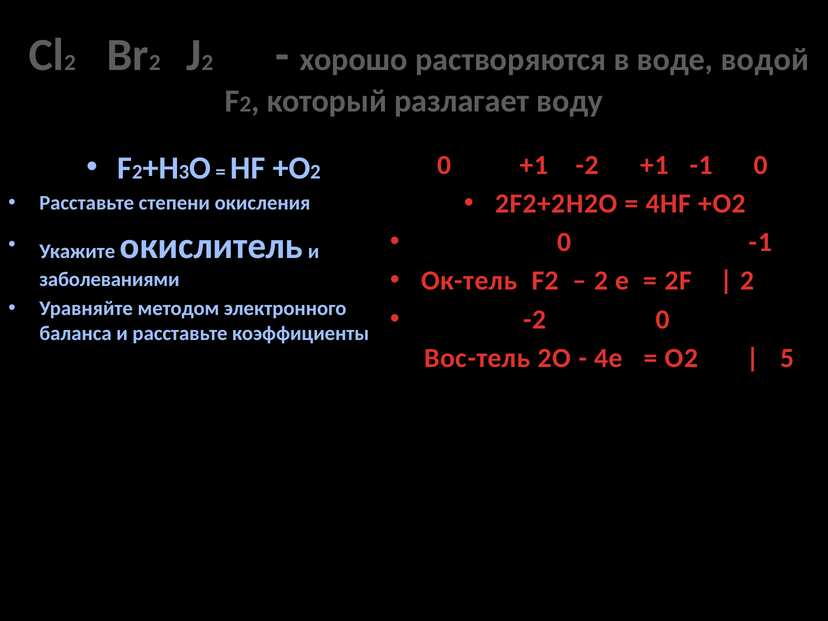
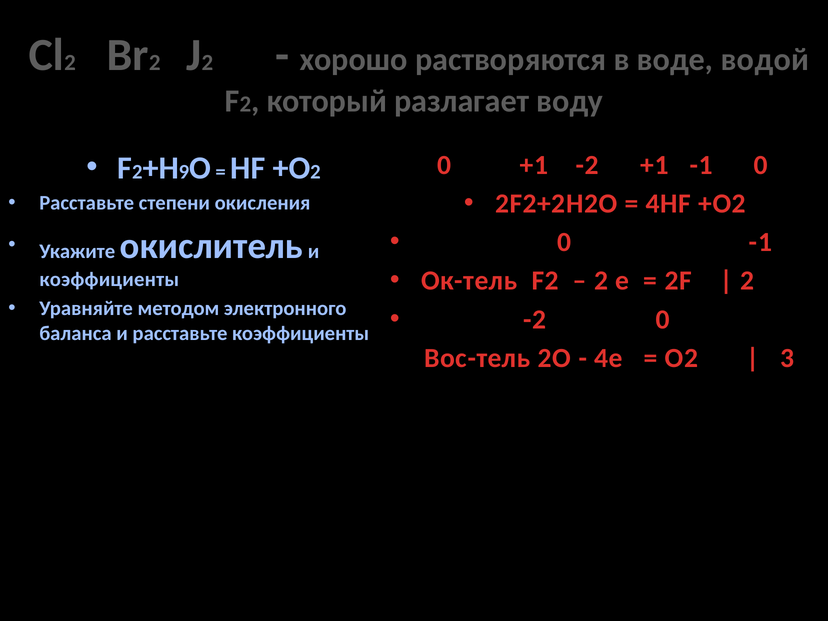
3: 3 -> 9 (184, 172)
заболеваниями: заболеваниями -> коэффициенты (109, 280)
5: 5 -> 3 (787, 358)
